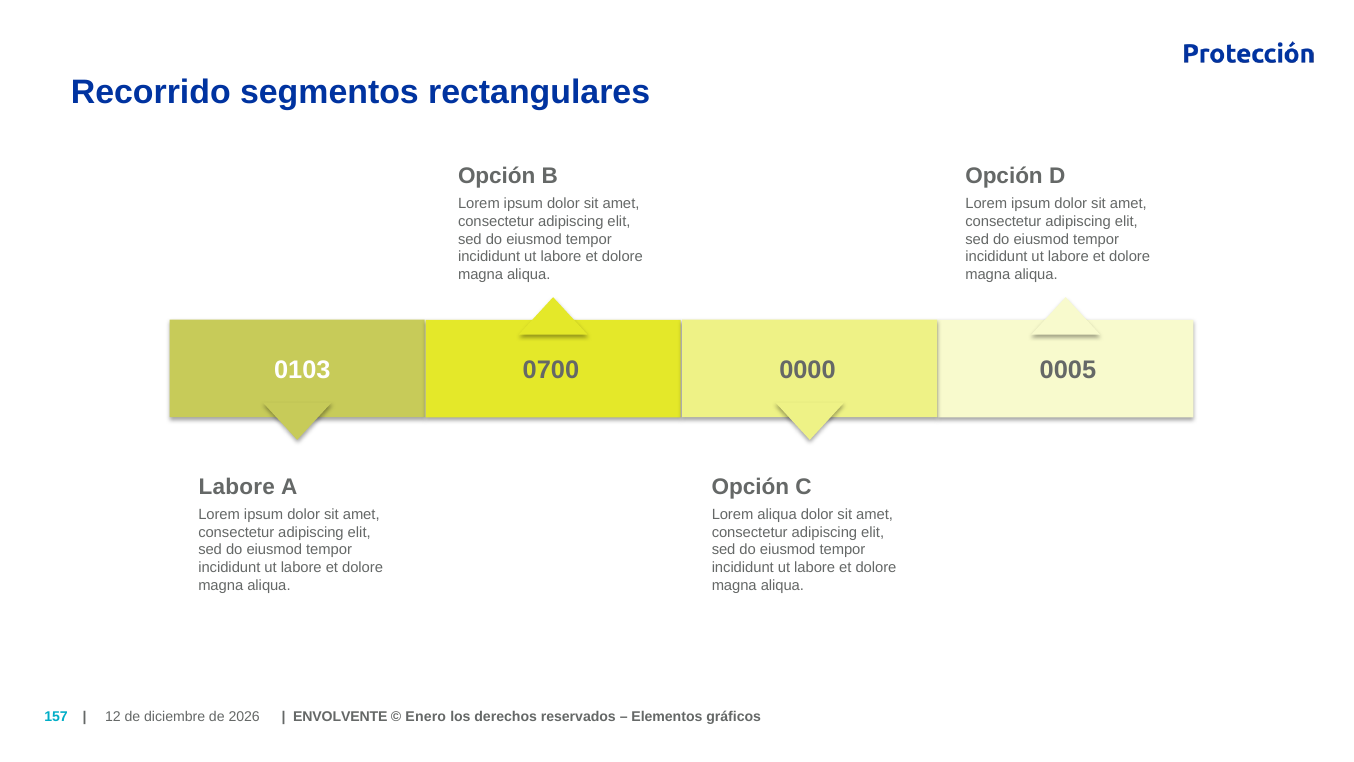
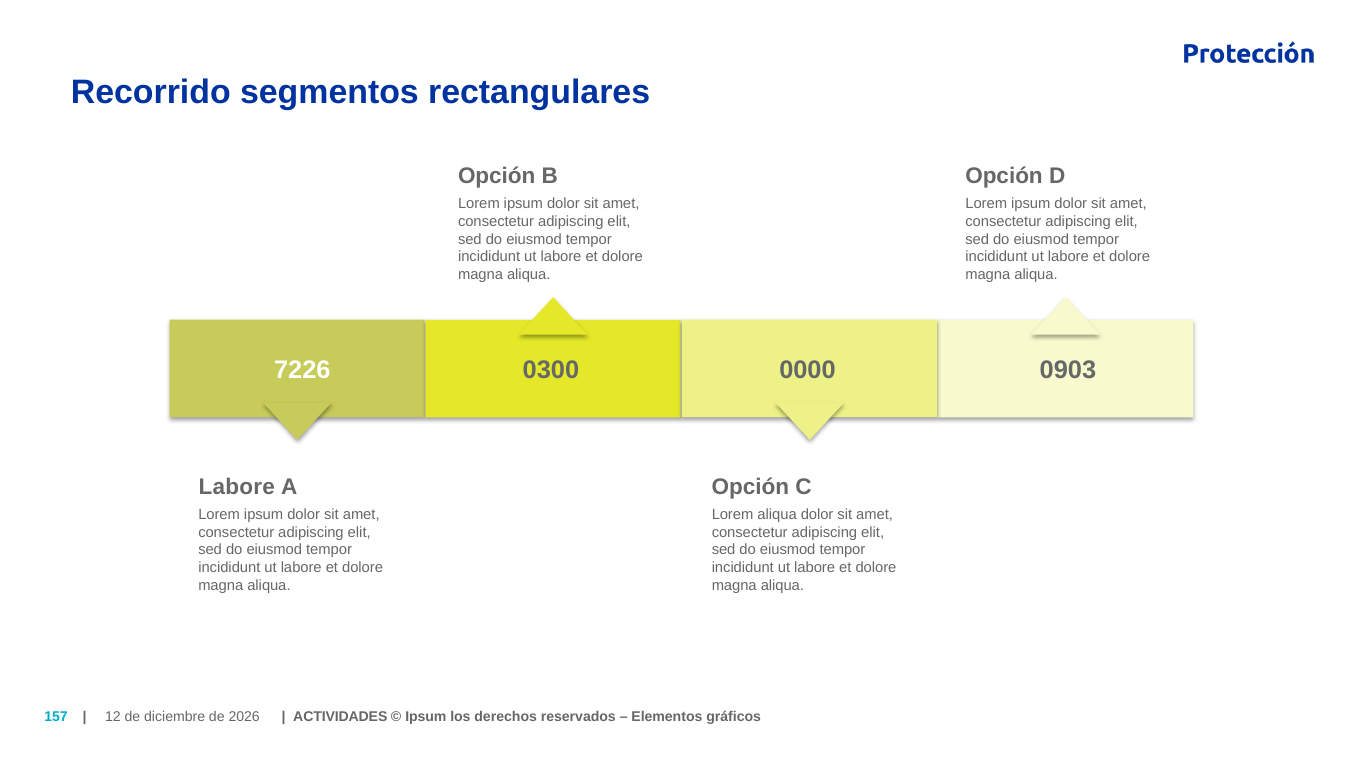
0103: 0103 -> 7226 (302, 370)
0700: 0700 -> 0300 (551, 370)
0005: 0005 -> 0903 (1068, 370)
ENVOLVENTE: ENVOLVENTE -> ACTIVIDADES (340, 717)
Enero: Enero -> Ipsum (426, 717)
